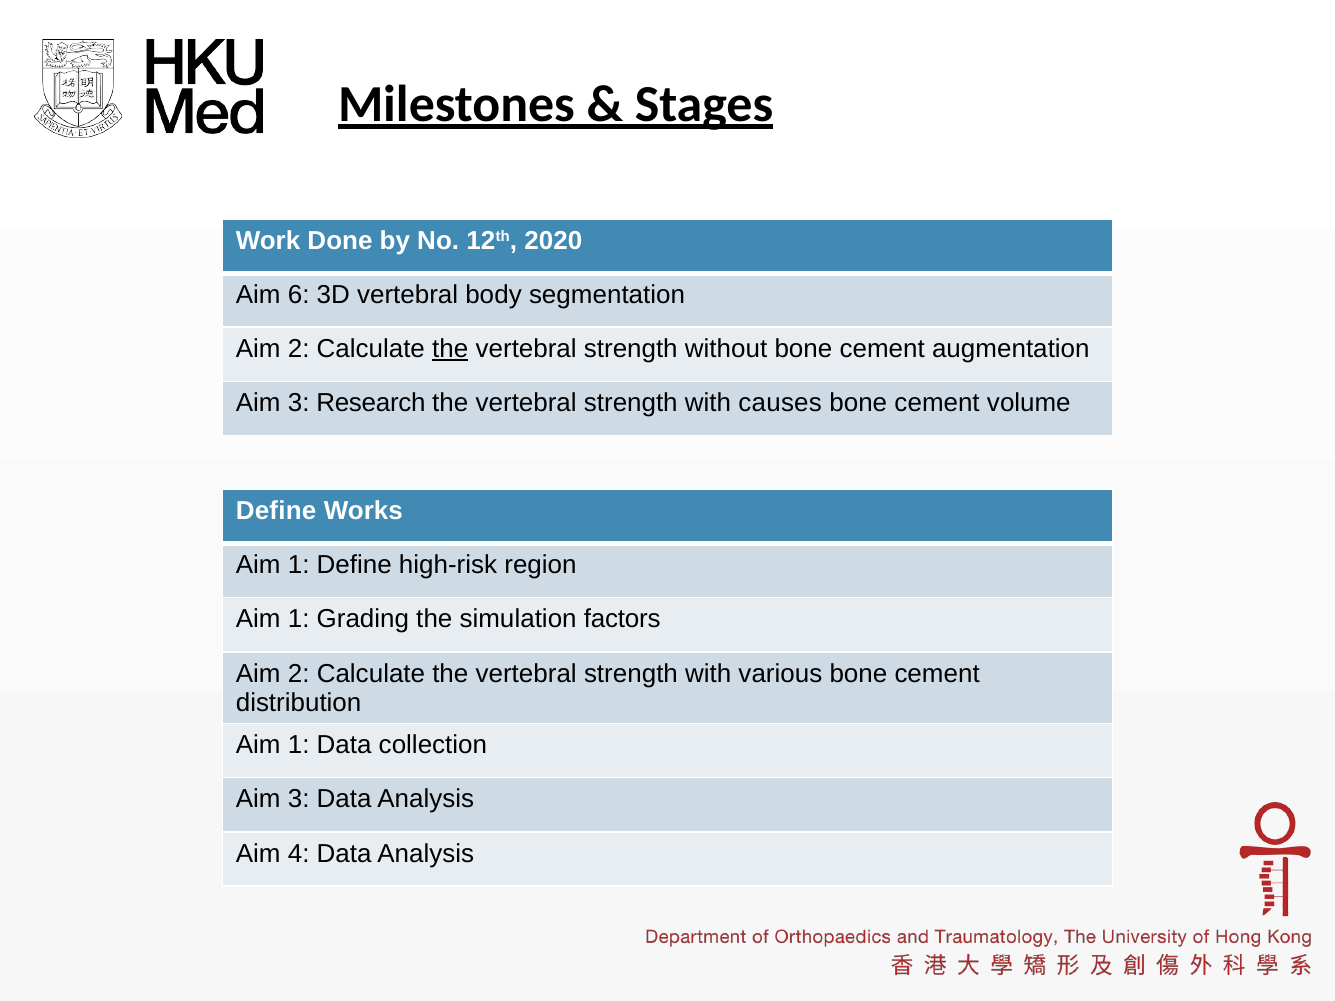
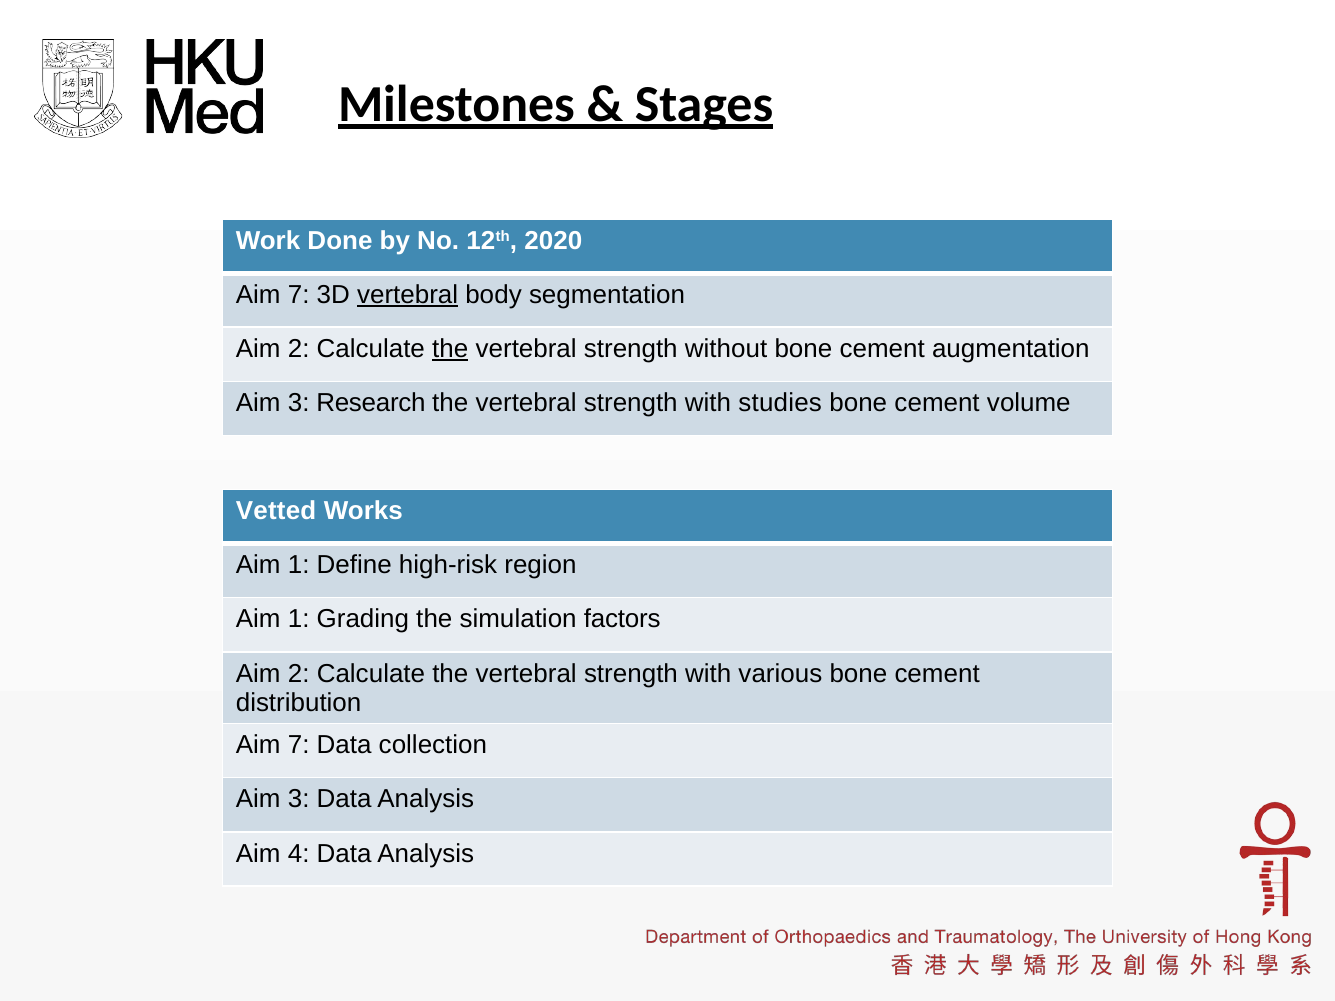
6: 6 -> 7 (299, 295)
vertebral underline: none -> present (408, 295)
causes: causes -> studies (780, 403)
Define: Define -> Vetted (276, 511)
1: 1 -> 7 (299, 745)
